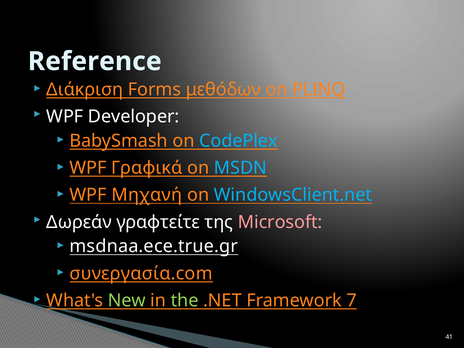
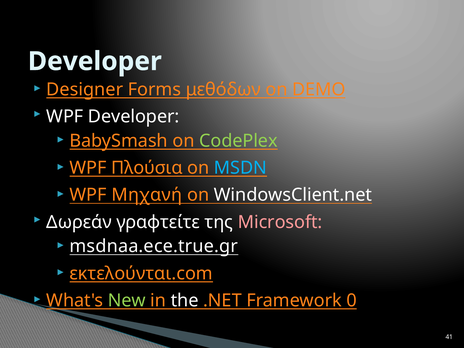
Reference: Reference -> Developer (95, 61)
Διάκριση: Διάκριση -> Designer (85, 90)
PLINQ: PLINQ -> DEMO (319, 90)
CodePlex colour: light blue -> light green (238, 141)
Γραφικά: Γραφικά -> Πλούσια (147, 168)
WindowsClient.net colour: light blue -> white (293, 195)
συνεργασία.com: συνεργασία.com -> εκτελούνται.com (141, 273)
the colour: light green -> white (185, 301)
7: 7 -> 0 (352, 301)
